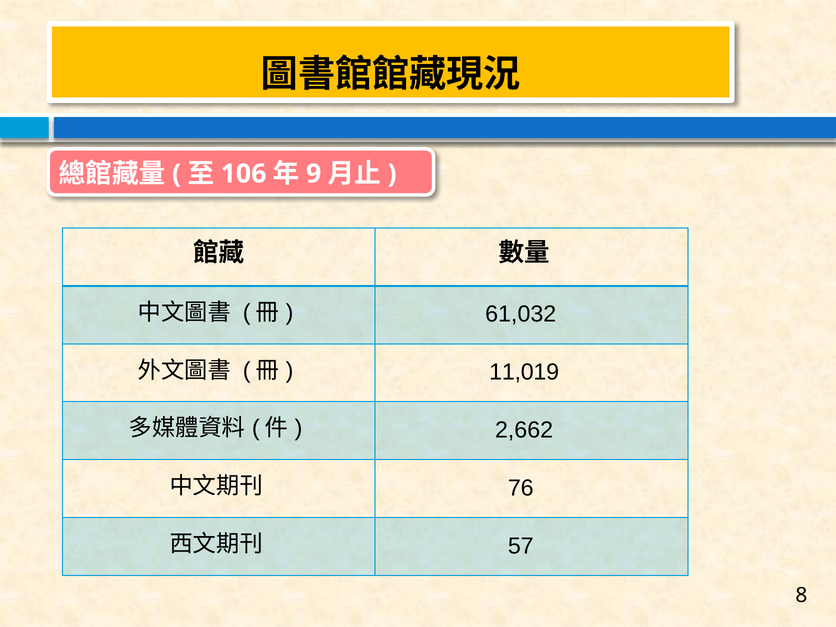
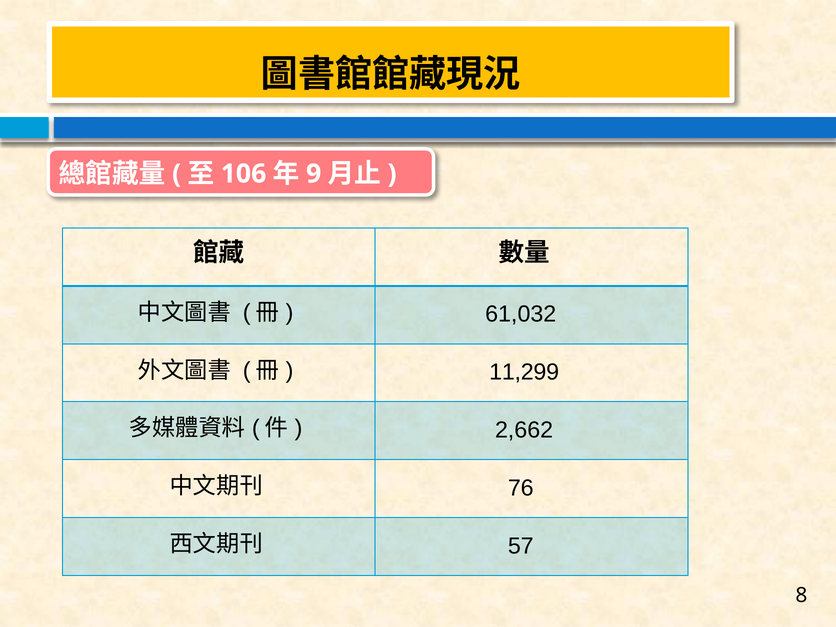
11,019: 11,019 -> 11,299 (524, 372)
